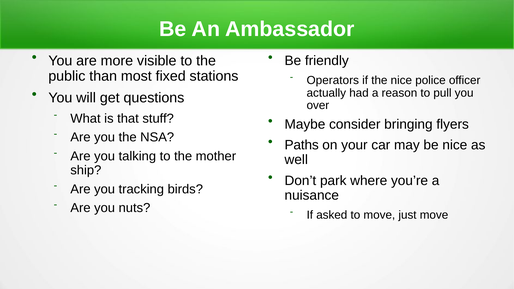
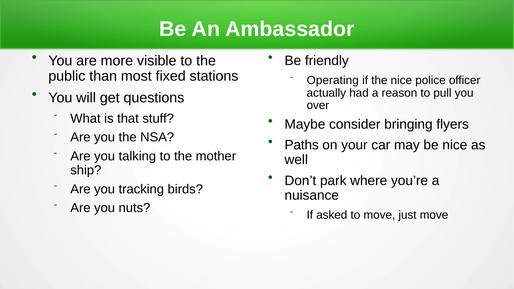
Operators: Operators -> Operating (333, 80)
